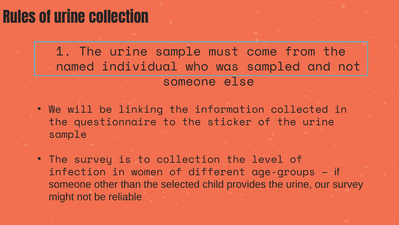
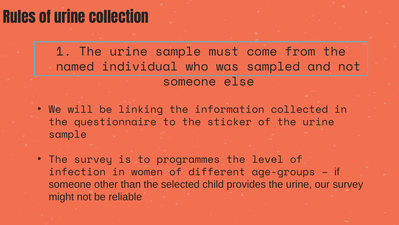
to collection: collection -> programmes (188, 159)
